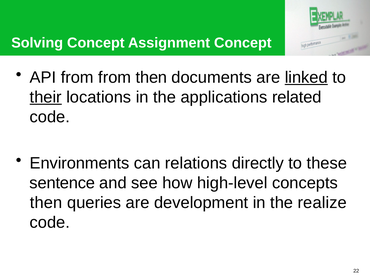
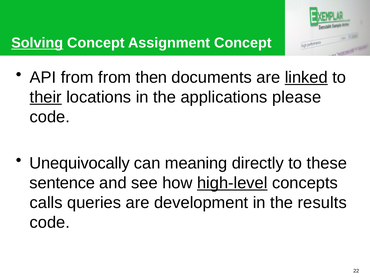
Solving underline: none -> present (37, 43)
related: related -> please (297, 97)
Environments: Environments -> Unequivocally (80, 163)
relations: relations -> meaning (196, 163)
high-level underline: none -> present (232, 183)
then: then -> calls (46, 202)
realize: realize -> results (322, 202)
